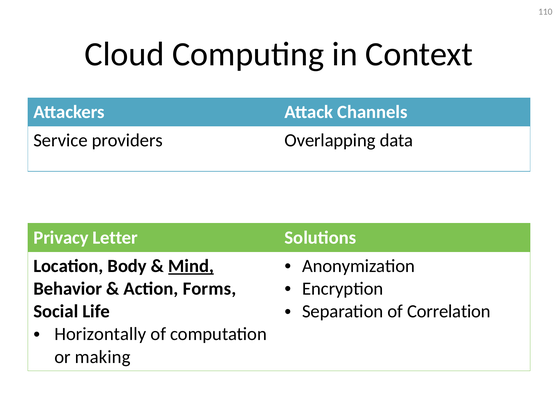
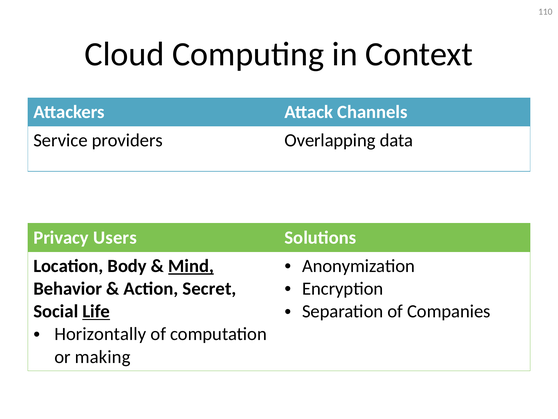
Letter: Letter -> Users (115, 237)
Forms: Forms -> Secret (209, 288)
Correlation: Correlation -> Companies (449, 311)
Life underline: none -> present (96, 311)
